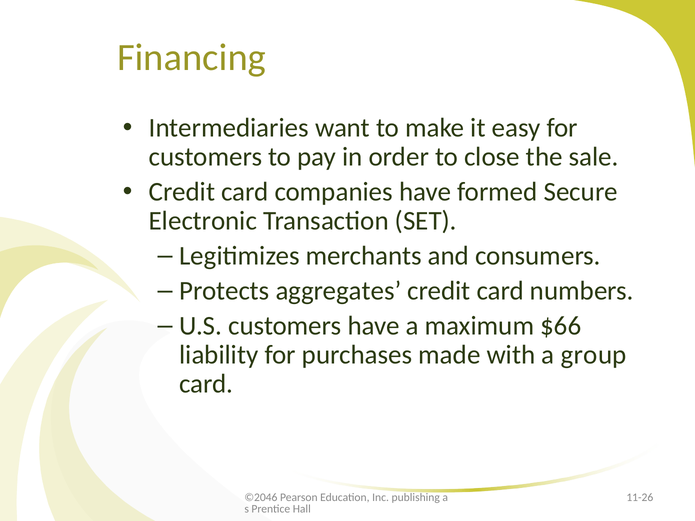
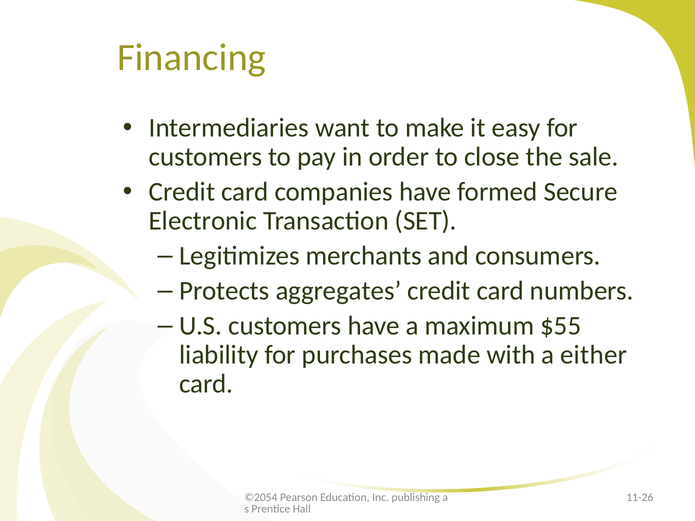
$66: $66 -> $55 (561, 326)
group: group -> either (594, 355)
©2046: ©2046 -> ©2054 (261, 498)
